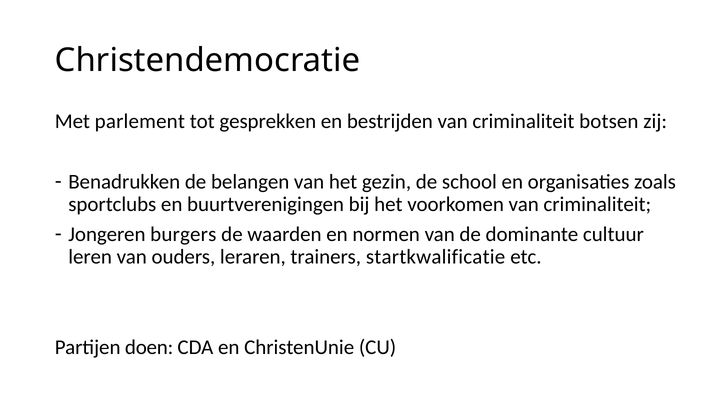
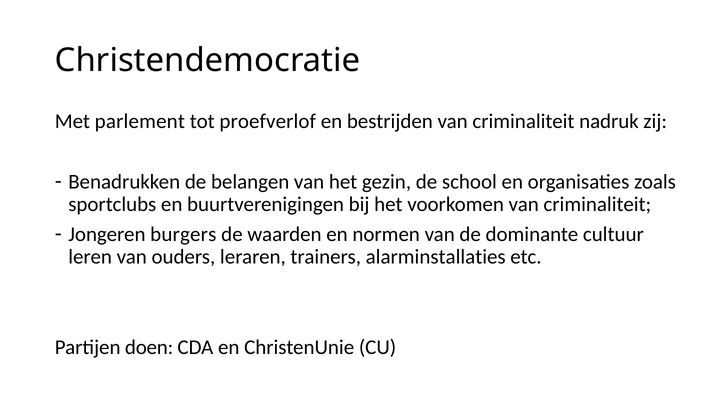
gesprekken: gesprekken -> proefverlof (268, 122)
botsen: botsen -> nadruk (609, 122)
startkwalificatie: startkwalificatie -> alarminstallaties (436, 257)
